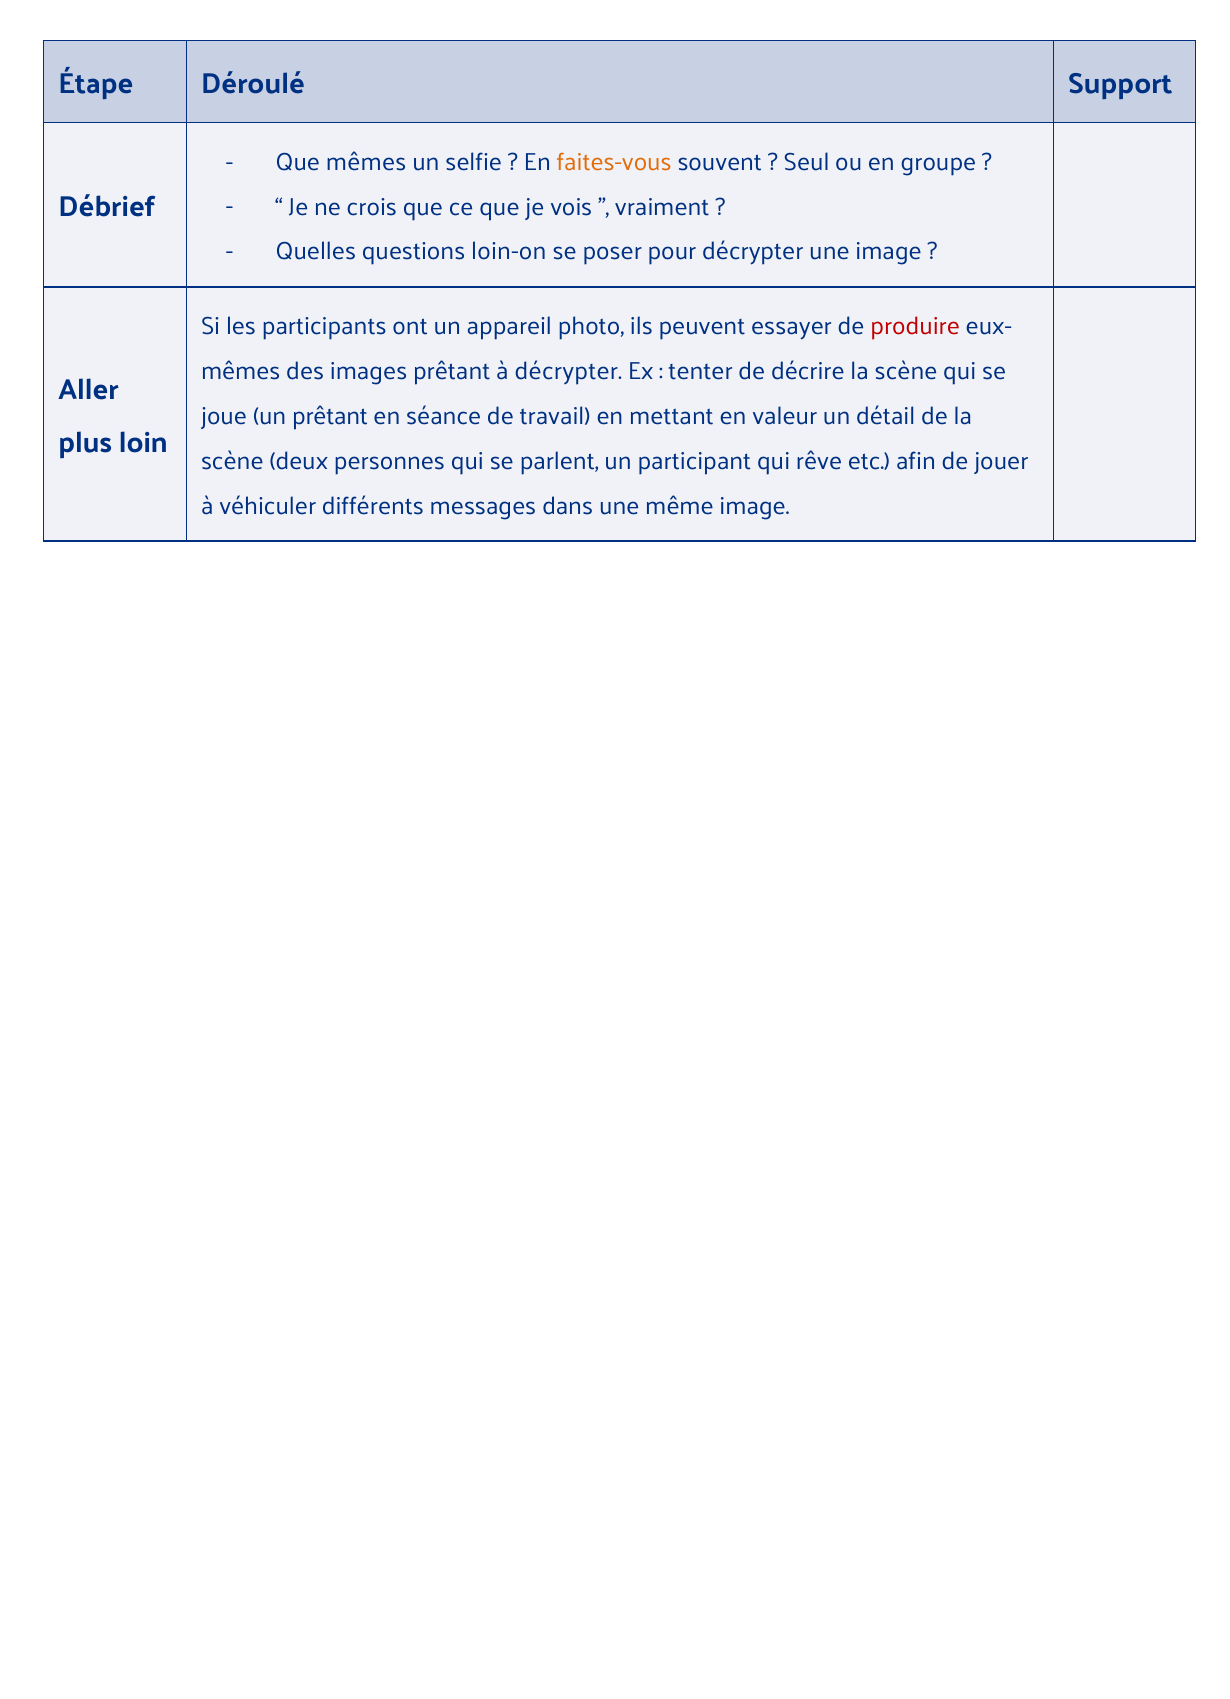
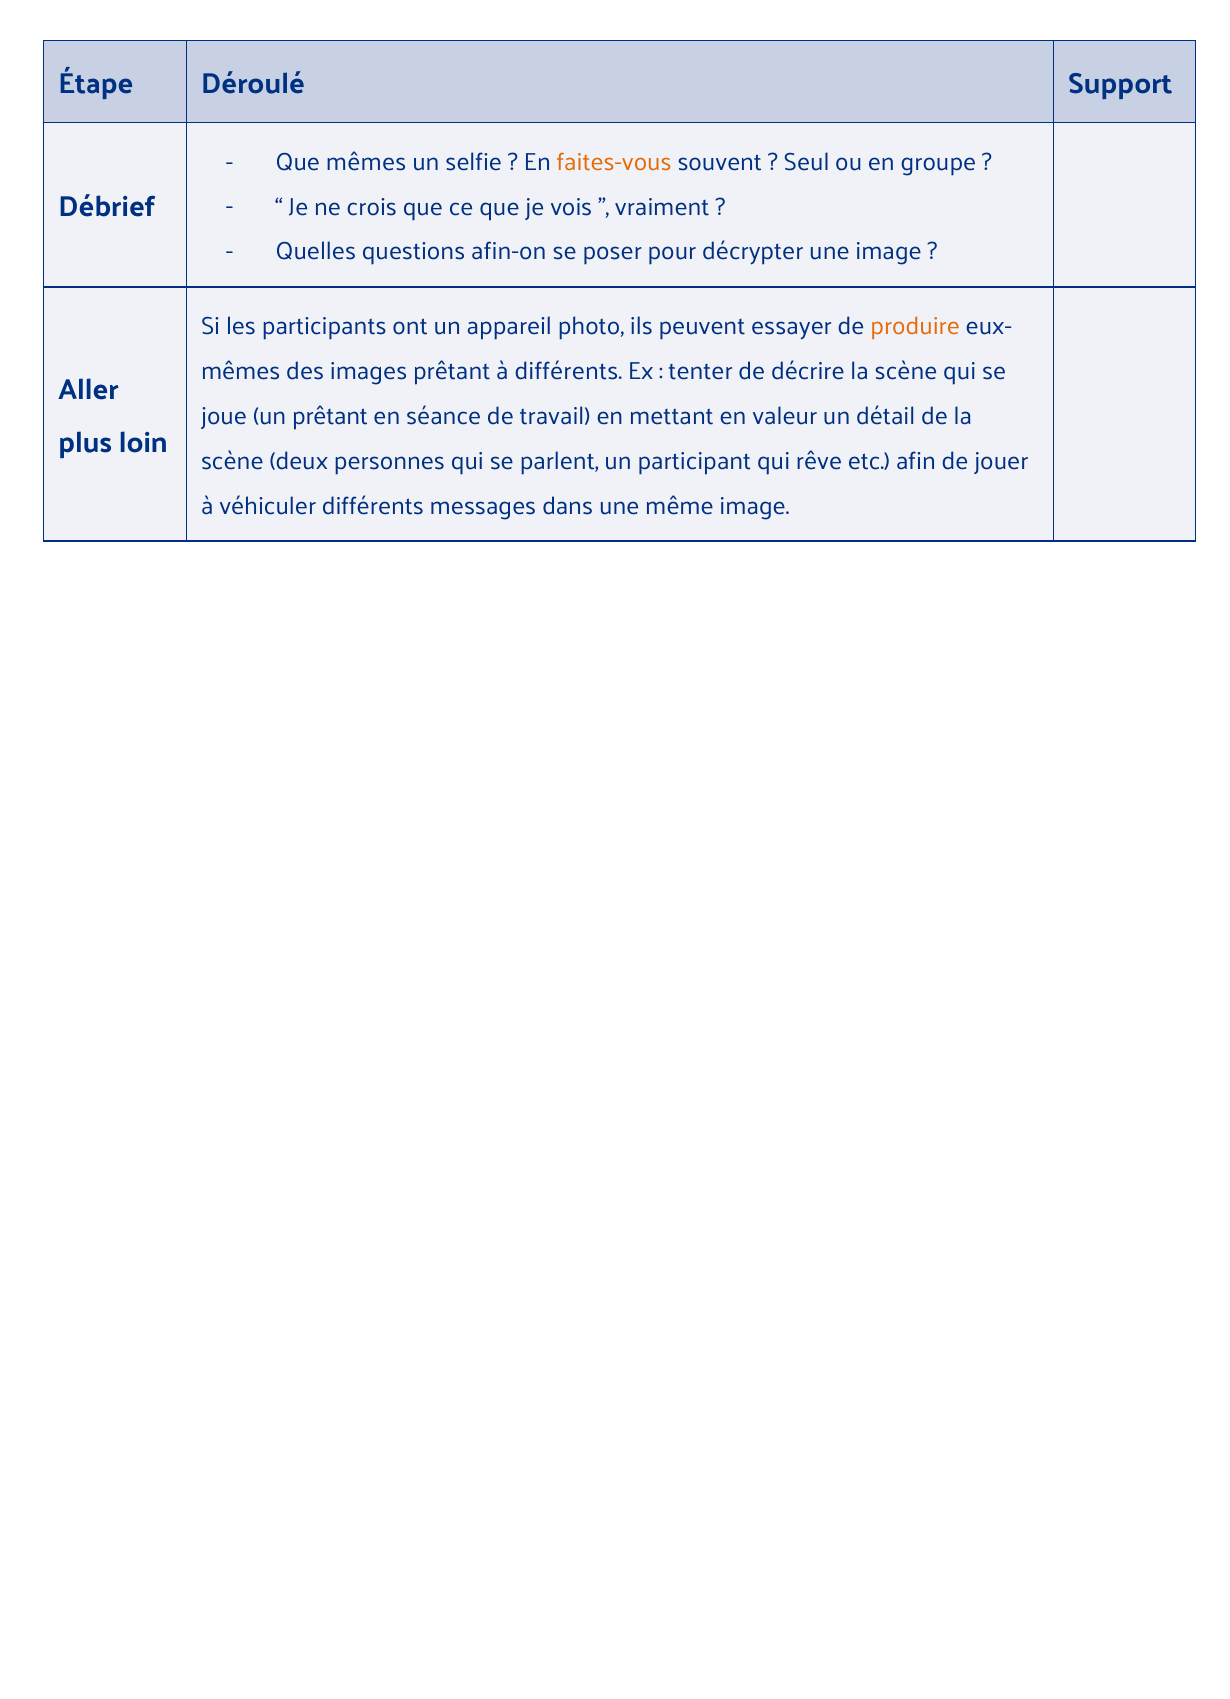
loin-on: loin-on -> afin-on (509, 252)
produire colour: red -> orange (915, 326)
à décrypter: décrypter -> différents (568, 371)
